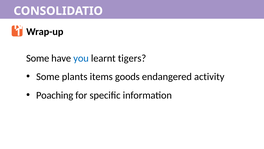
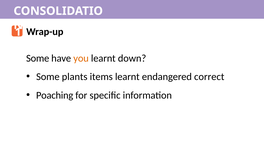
you colour: blue -> orange (81, 58)
tigers: tigers -> down (132, 58)
items goods: goods -> learnt (127, 77)
activity: activity -> correct (209, 77)
